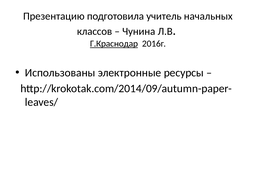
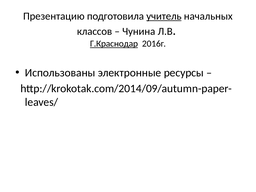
учитель underline: none -> present (164, 16)
